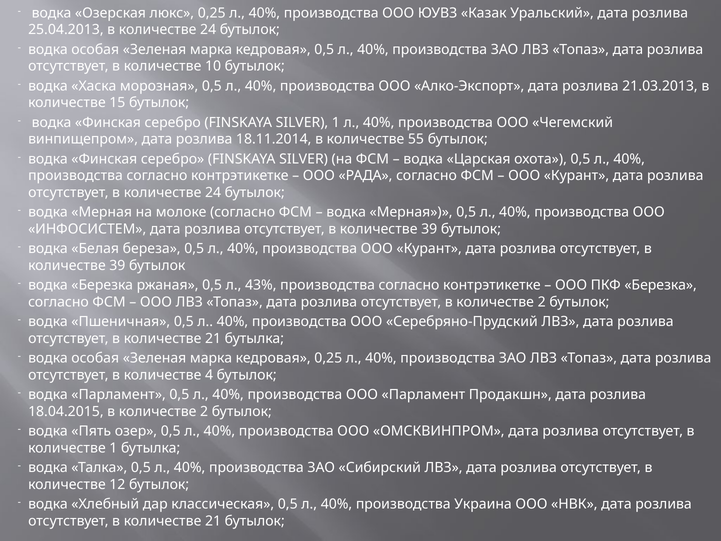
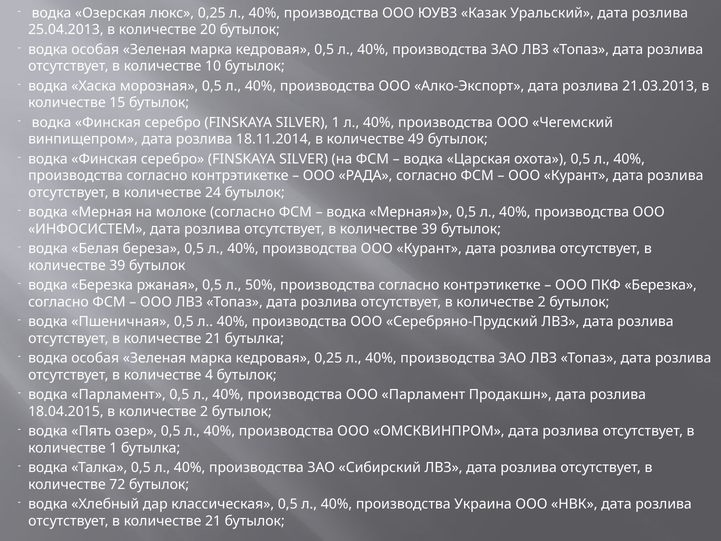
25.04.2013 в количестве 24: 24 -> 20 (208, 30)
55: 55 -> 49 (416, 139)
43%: 43% -> 50% (261, 285)
12: 12 -> 72 (117, 484)
